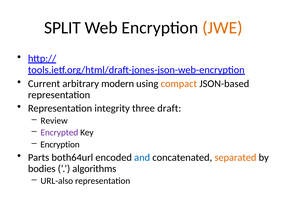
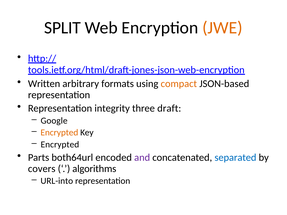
Current: Current -> Written (44, 84)
modern: modern -> formats (118, 84)
Review: Review -> Google (54, 121)
Encrypted colour: purple -> orange (59, 133)
Encryption: Encryption -> Encrypted (60, 145)
and colour: blue -> purple (142, 158)
separated colour: orange -> blue (235, 158)
bodies: bodies -> covers (42, 169)
URL-also: URL-also -> URL-into (57, 181)
